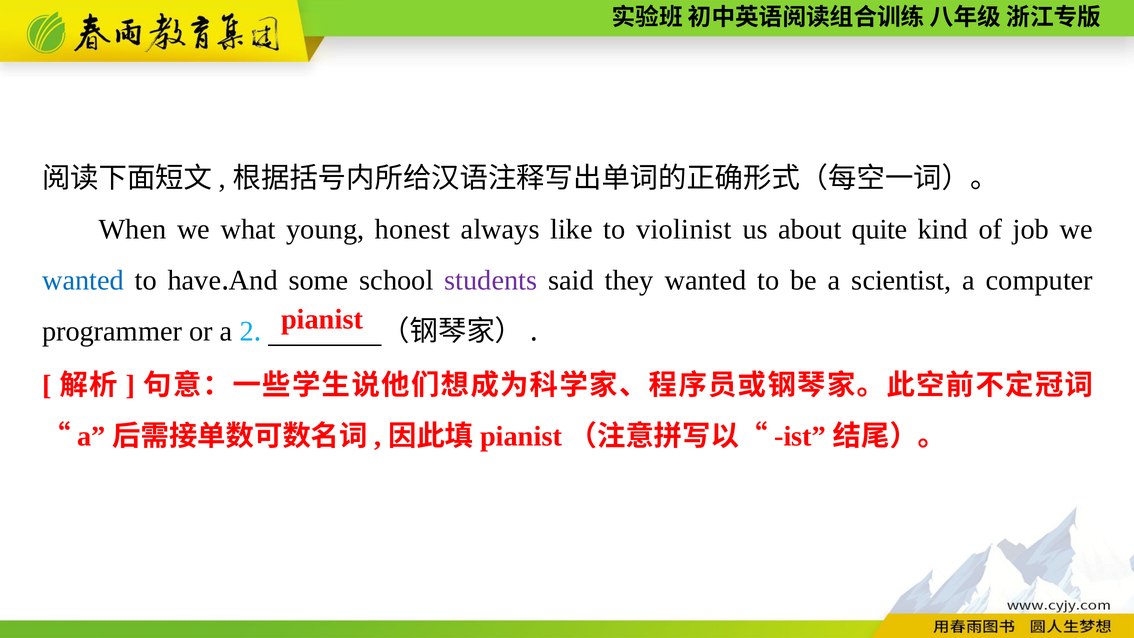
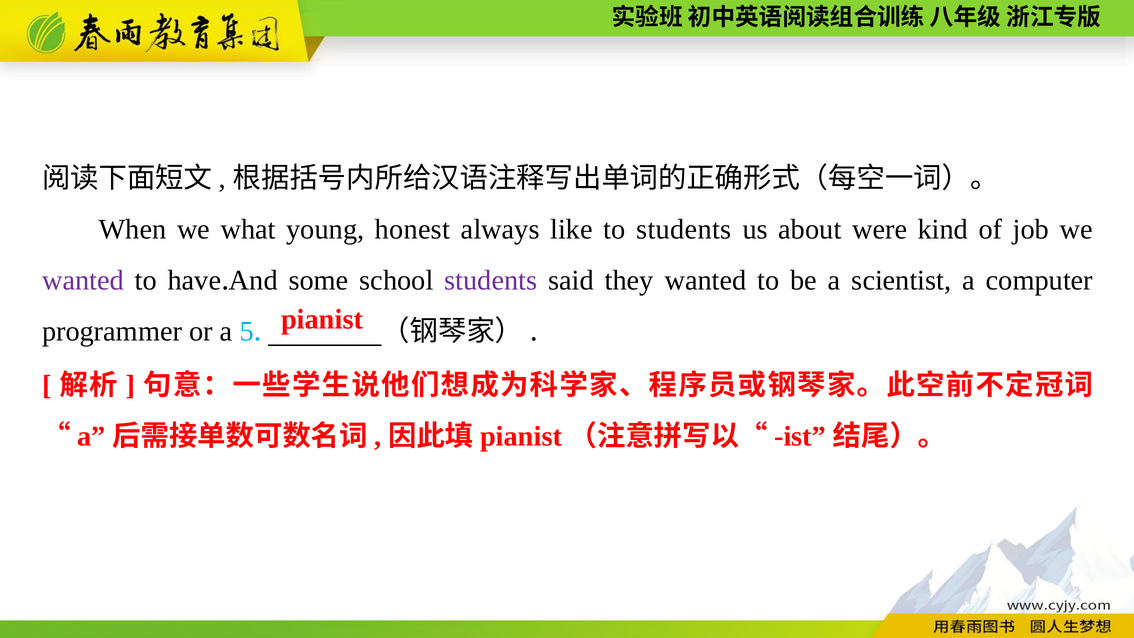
to violinist: violinist -> students (684, 229)
quite: quite -> were (880, 229)
wanted colour: blue -> purple (83, 280)
2: 2 -> 5 (247, 331)
